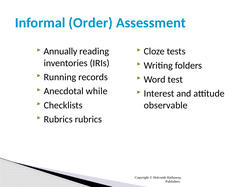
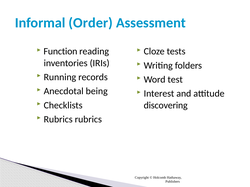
Annually: Annually -> Function (60, 52)
while: while -> being (97, 91)
observable: observable -> discovering (166, 106)
